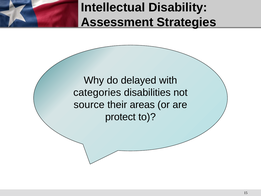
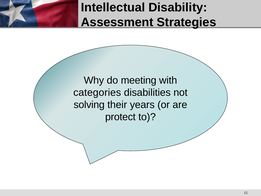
delayed: delayed -> meeting (139, 80)
source: source -> solving (89, 105)
areas: areas -> years (142, 105)
